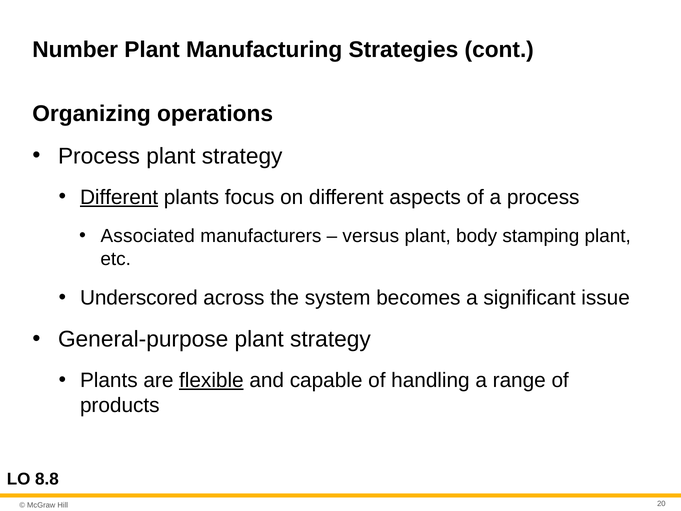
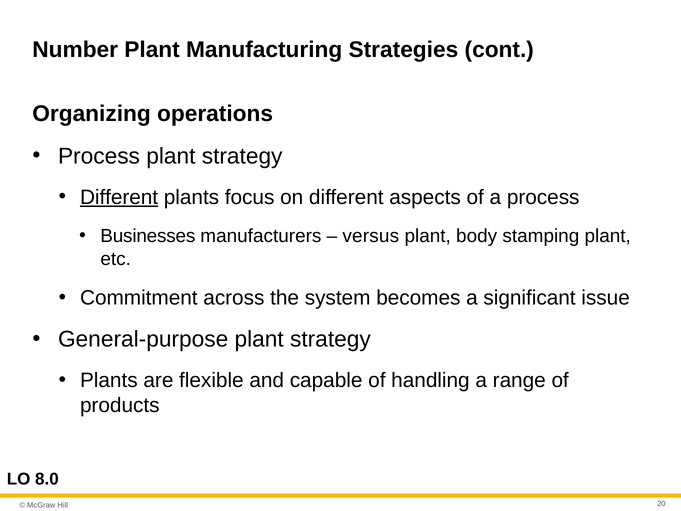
Associated: Associated -> Businesses (148, 236)
Underscored: Underscored -> Commitment (139, 298)
flexible underline: present -> none (211, 380)
8.8: 8.8 -> 8.0 (47, 479)
